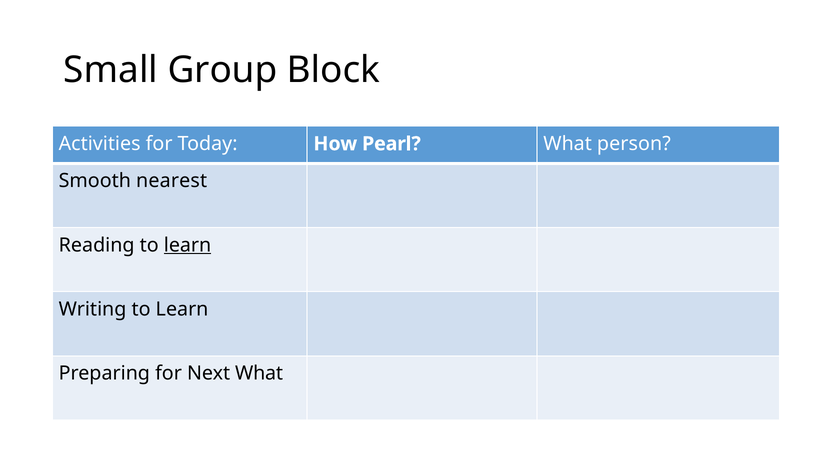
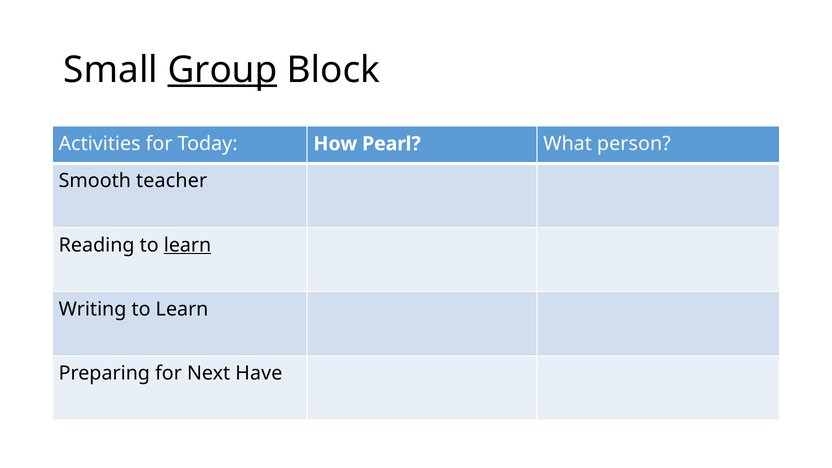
Group underline: none -> present (223, 70)
nearest: nearest -> teacher (172, 181)
Next What: What -> Have (259, 373)
